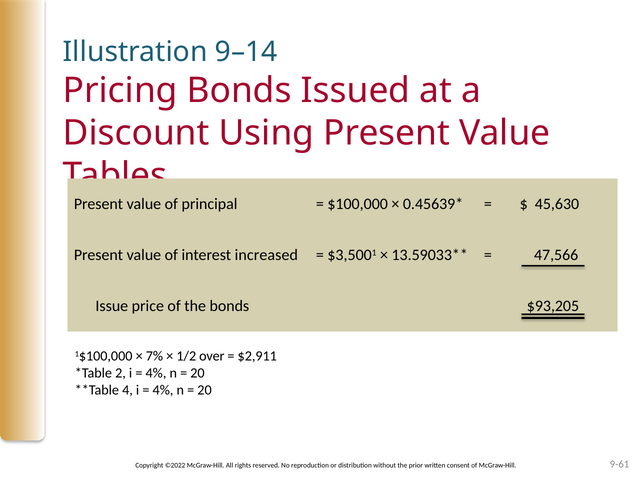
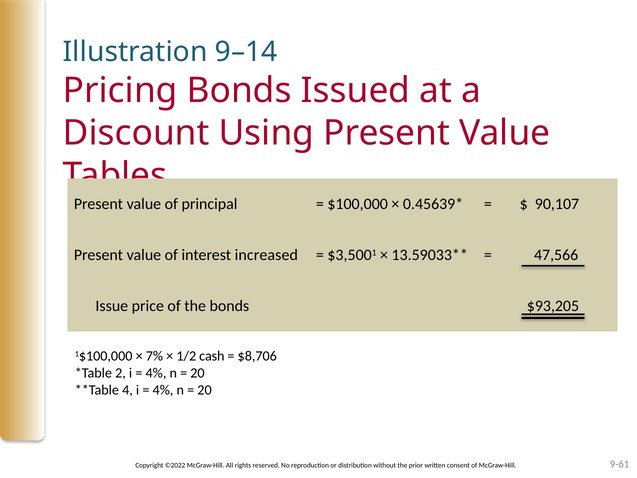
45,630: 45,630 -> 90,107 (557, 204)
over: over -> cash (212, 356)
$2,911: $2,911 -> $8,706 (257, 356)
